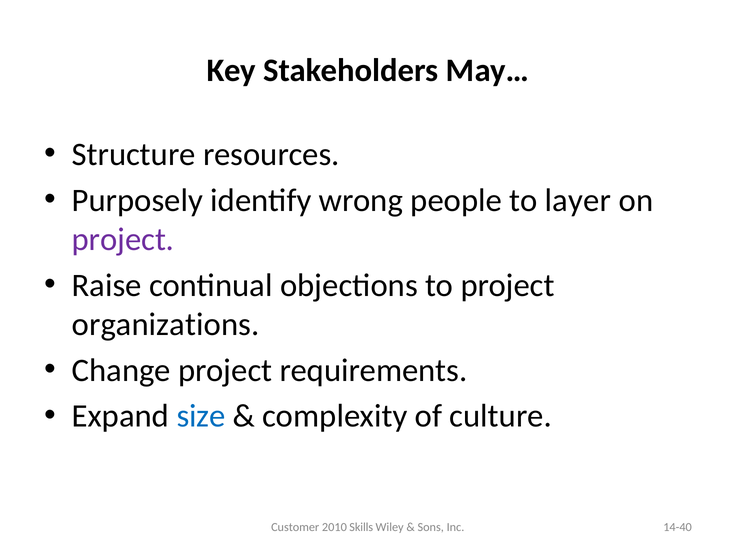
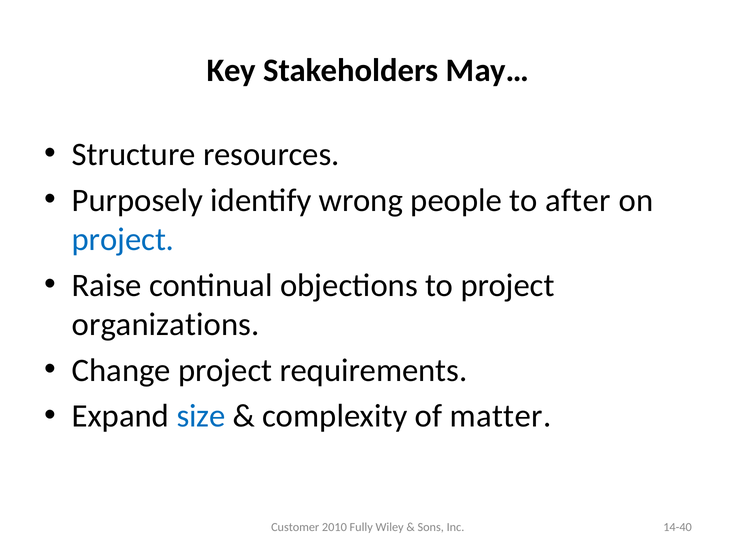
layer: layer -> after (578, 200)
project colour: purple -> blue (123, 239)
culture: culture -> matter (501, 416)
Skills: Skills -> Fully (361, 527)
